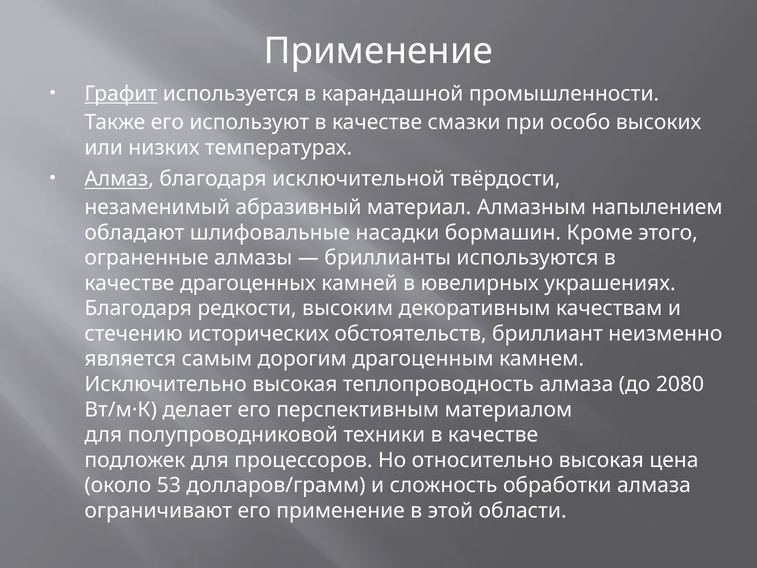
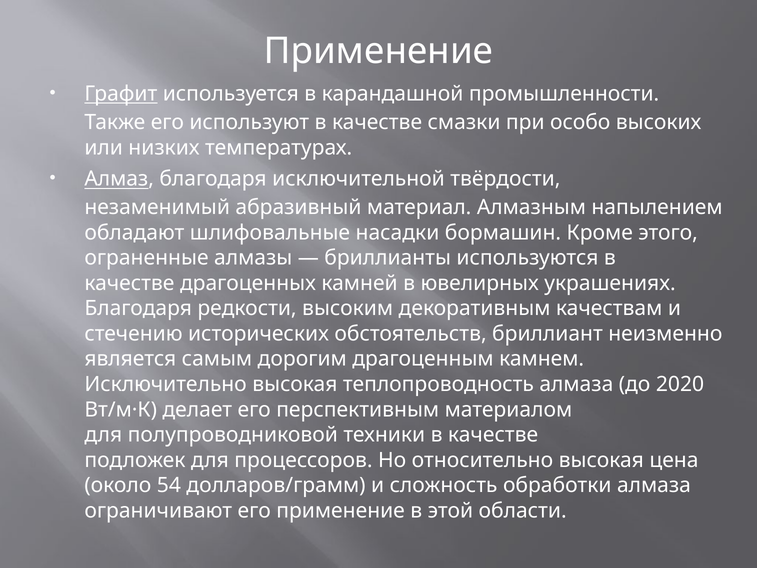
2080: 2080 -> 2020 (680, 384)
53: 53 -> 54 (169, 485)
